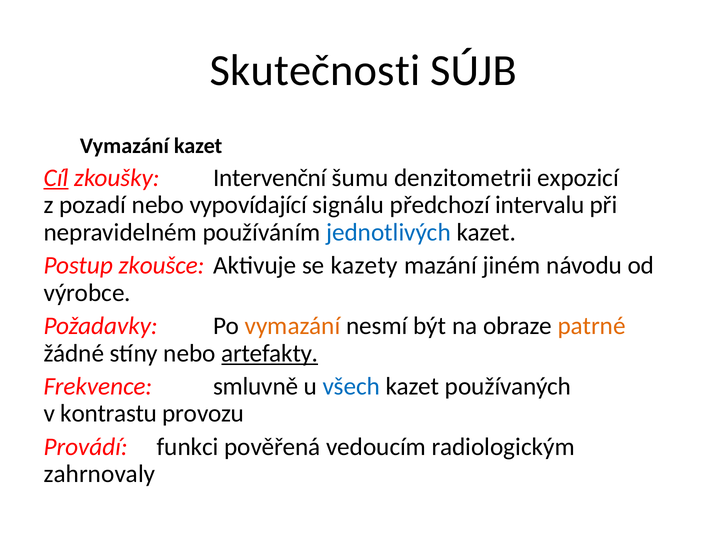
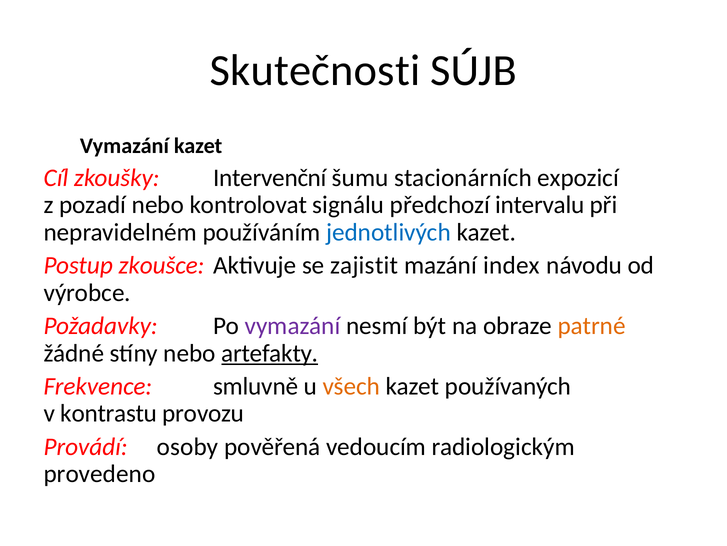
Cíl underline: present -> none (56, 178)
denzitometrii: denzitometrii -> stacionárních (463, 178)
vypovídající: vypovídající -> kontrolovat (248, 205)
kazety: kazety -> zajistit (364, 265)
jiném: jiném -> index (511, 265)
vymazání colour: orange -> purple (293, 325)
všech colour: blue -> orange (351, 386)
funkci: funkci -> osoby (188, 446)
zahrnovaly: zahrnovaly -> provedeno (99, 473)
